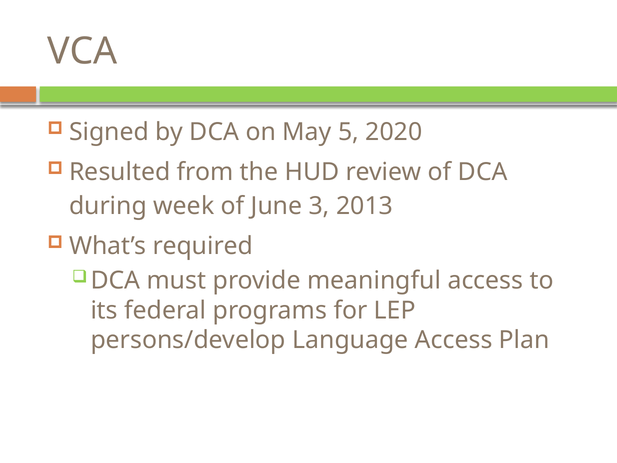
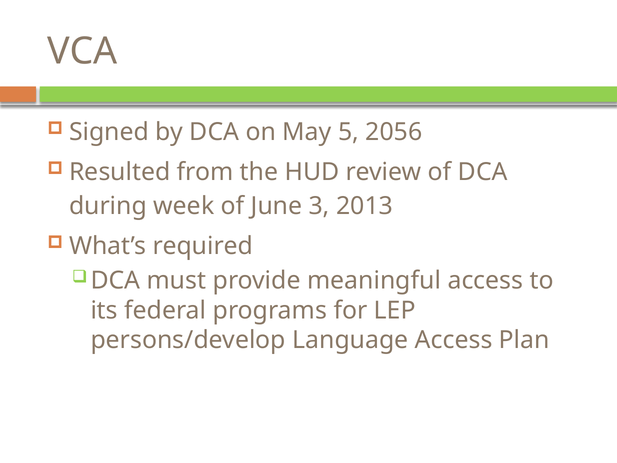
2020: 2020 -> 2056 (394, 132)
